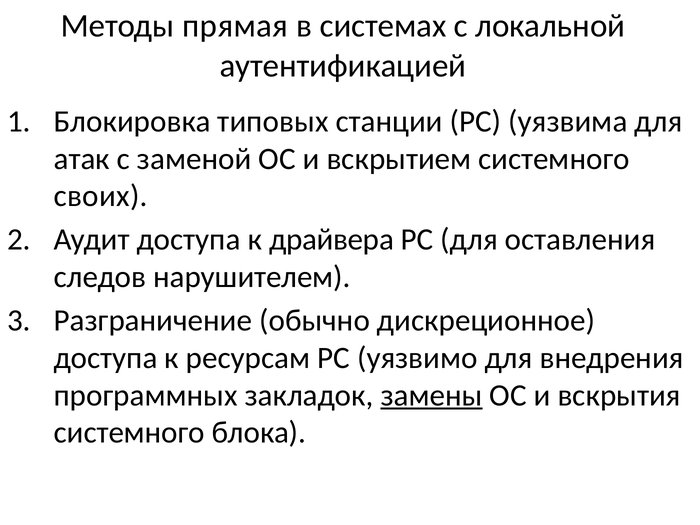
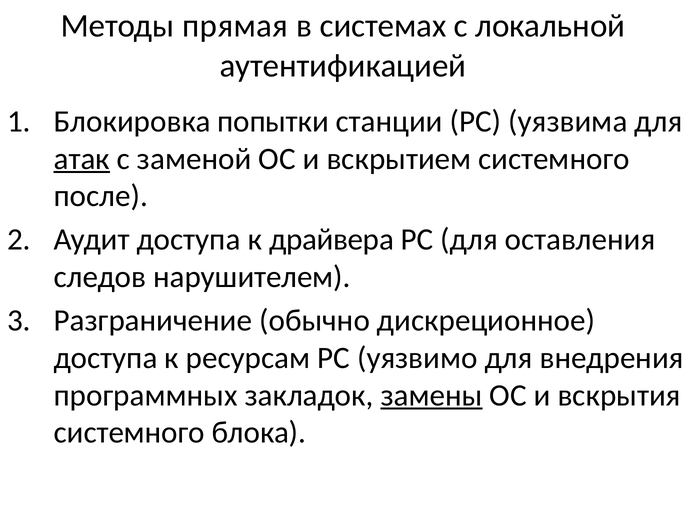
типовых: типовых -> попытки (273, 121)
атак underline: none -> present (82, 159)
своих: своих -> после (101, 196)
